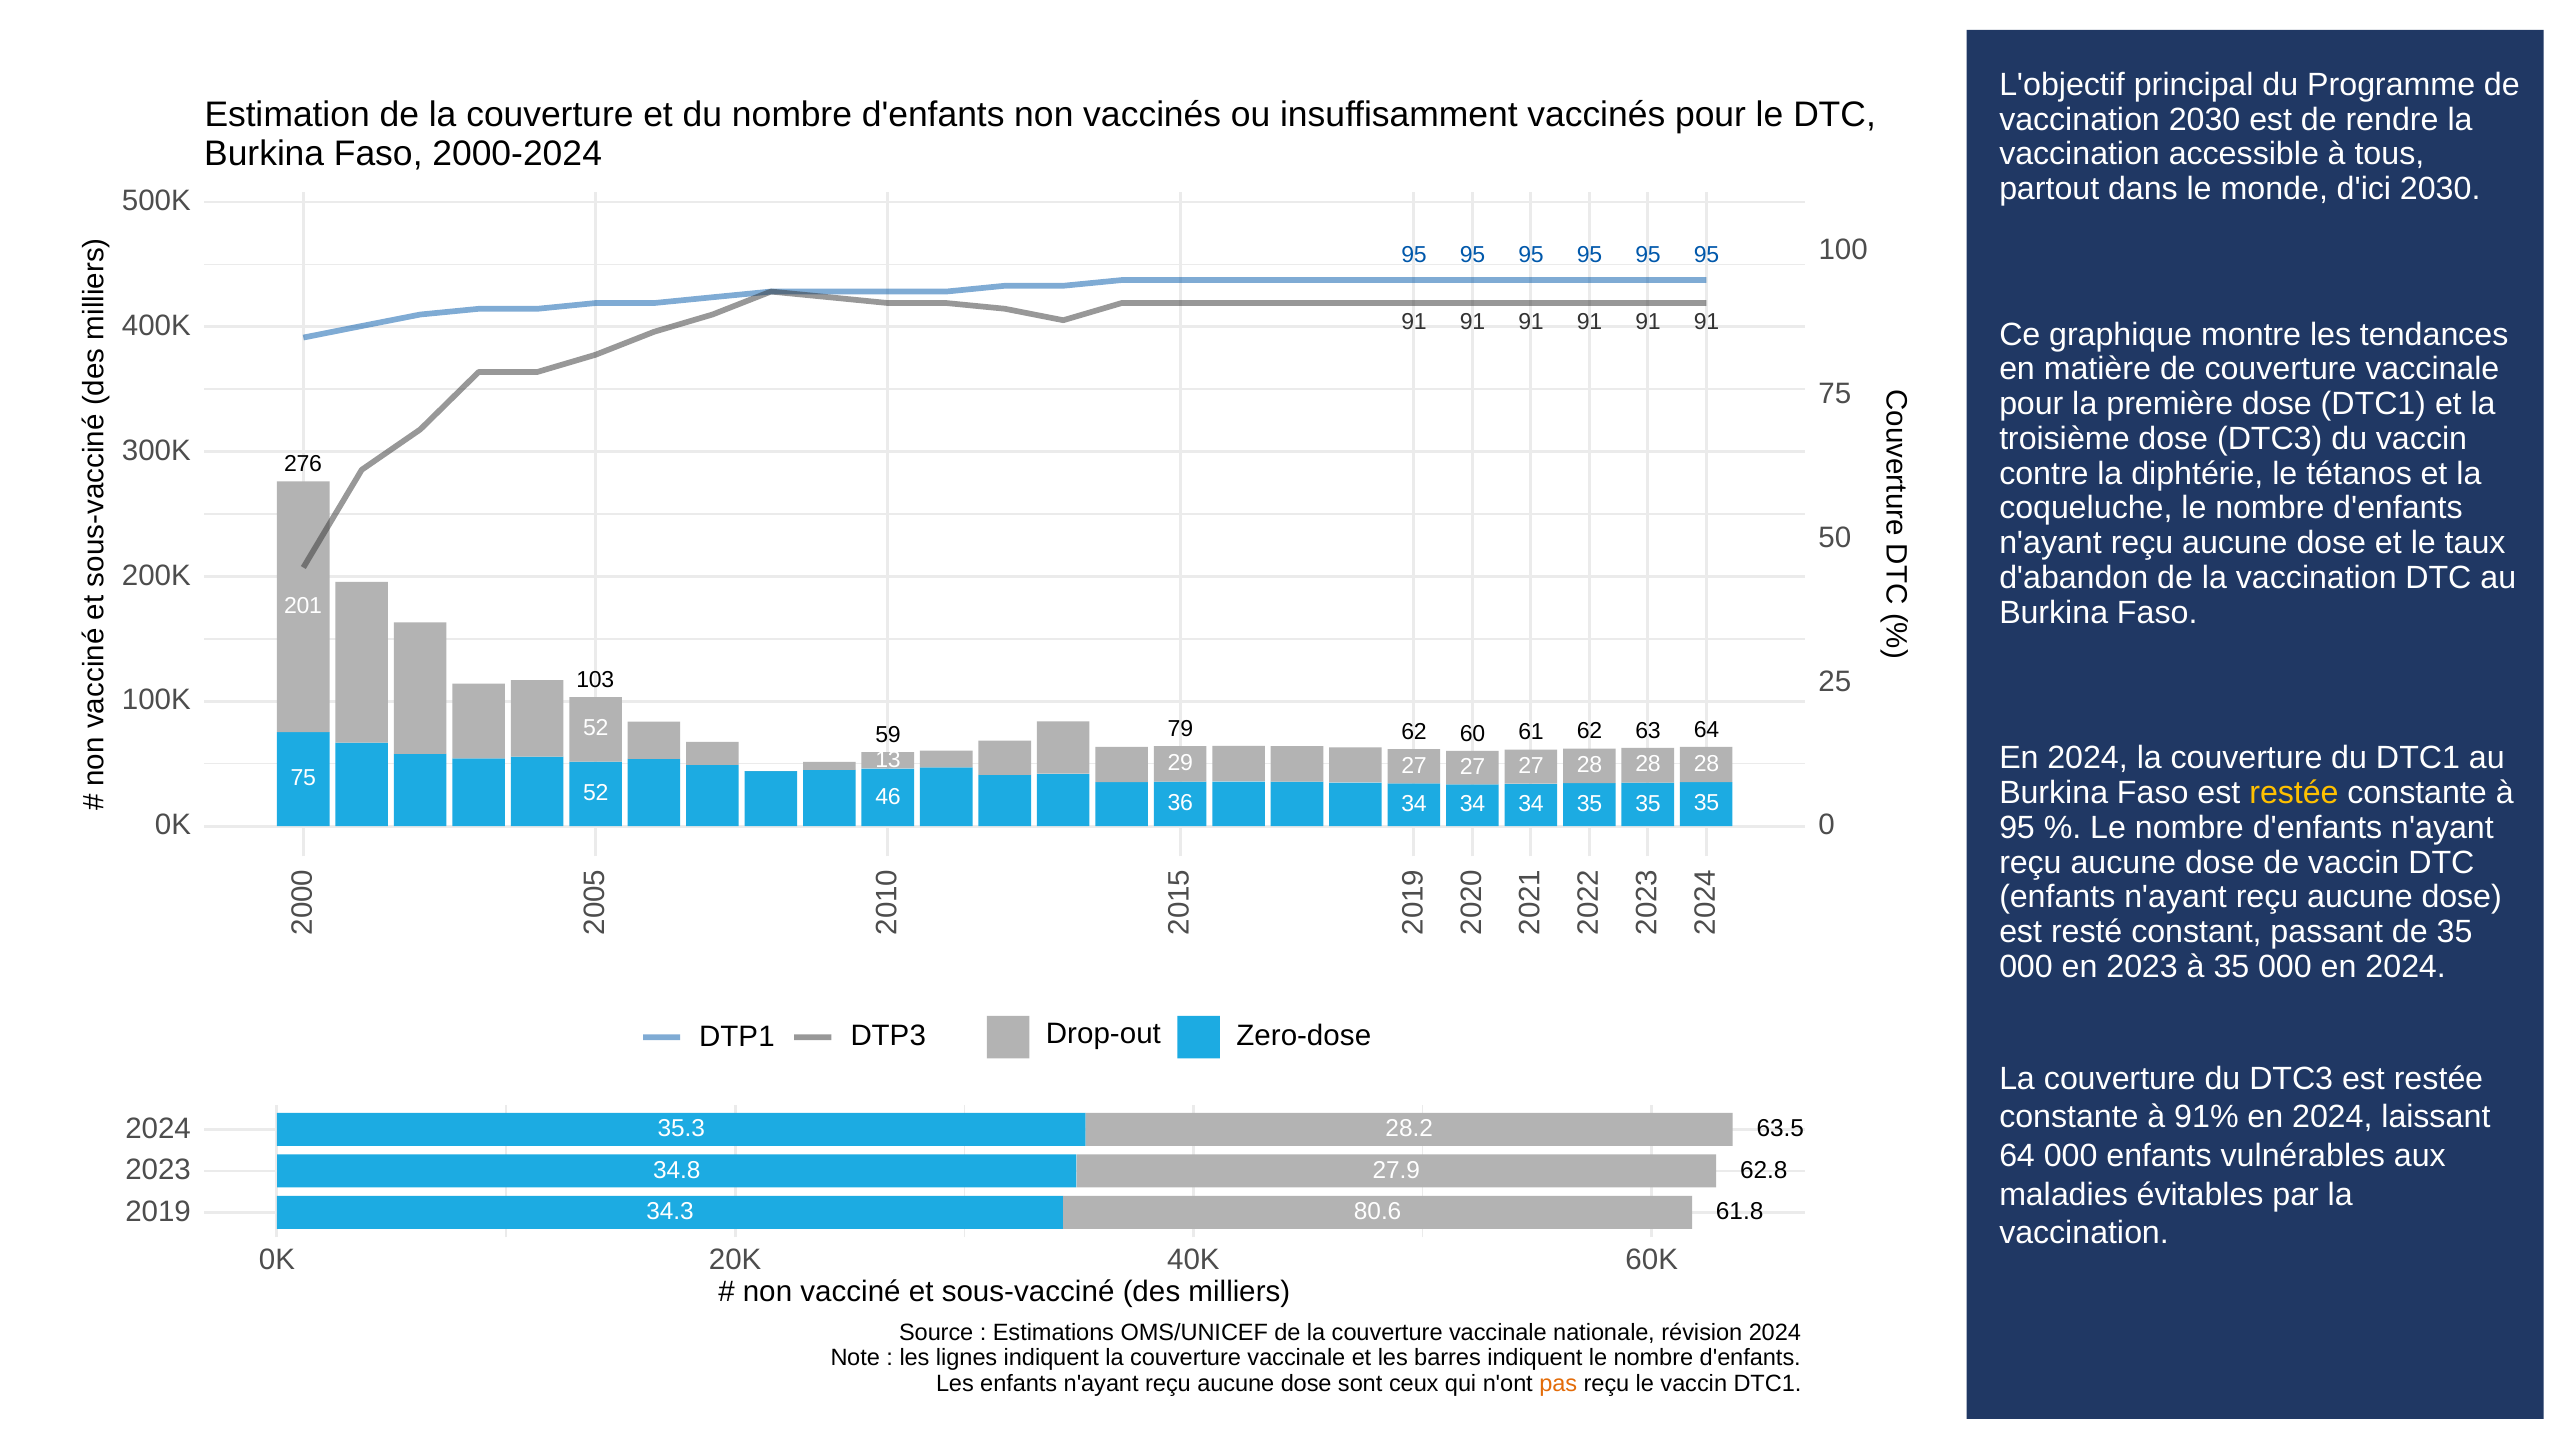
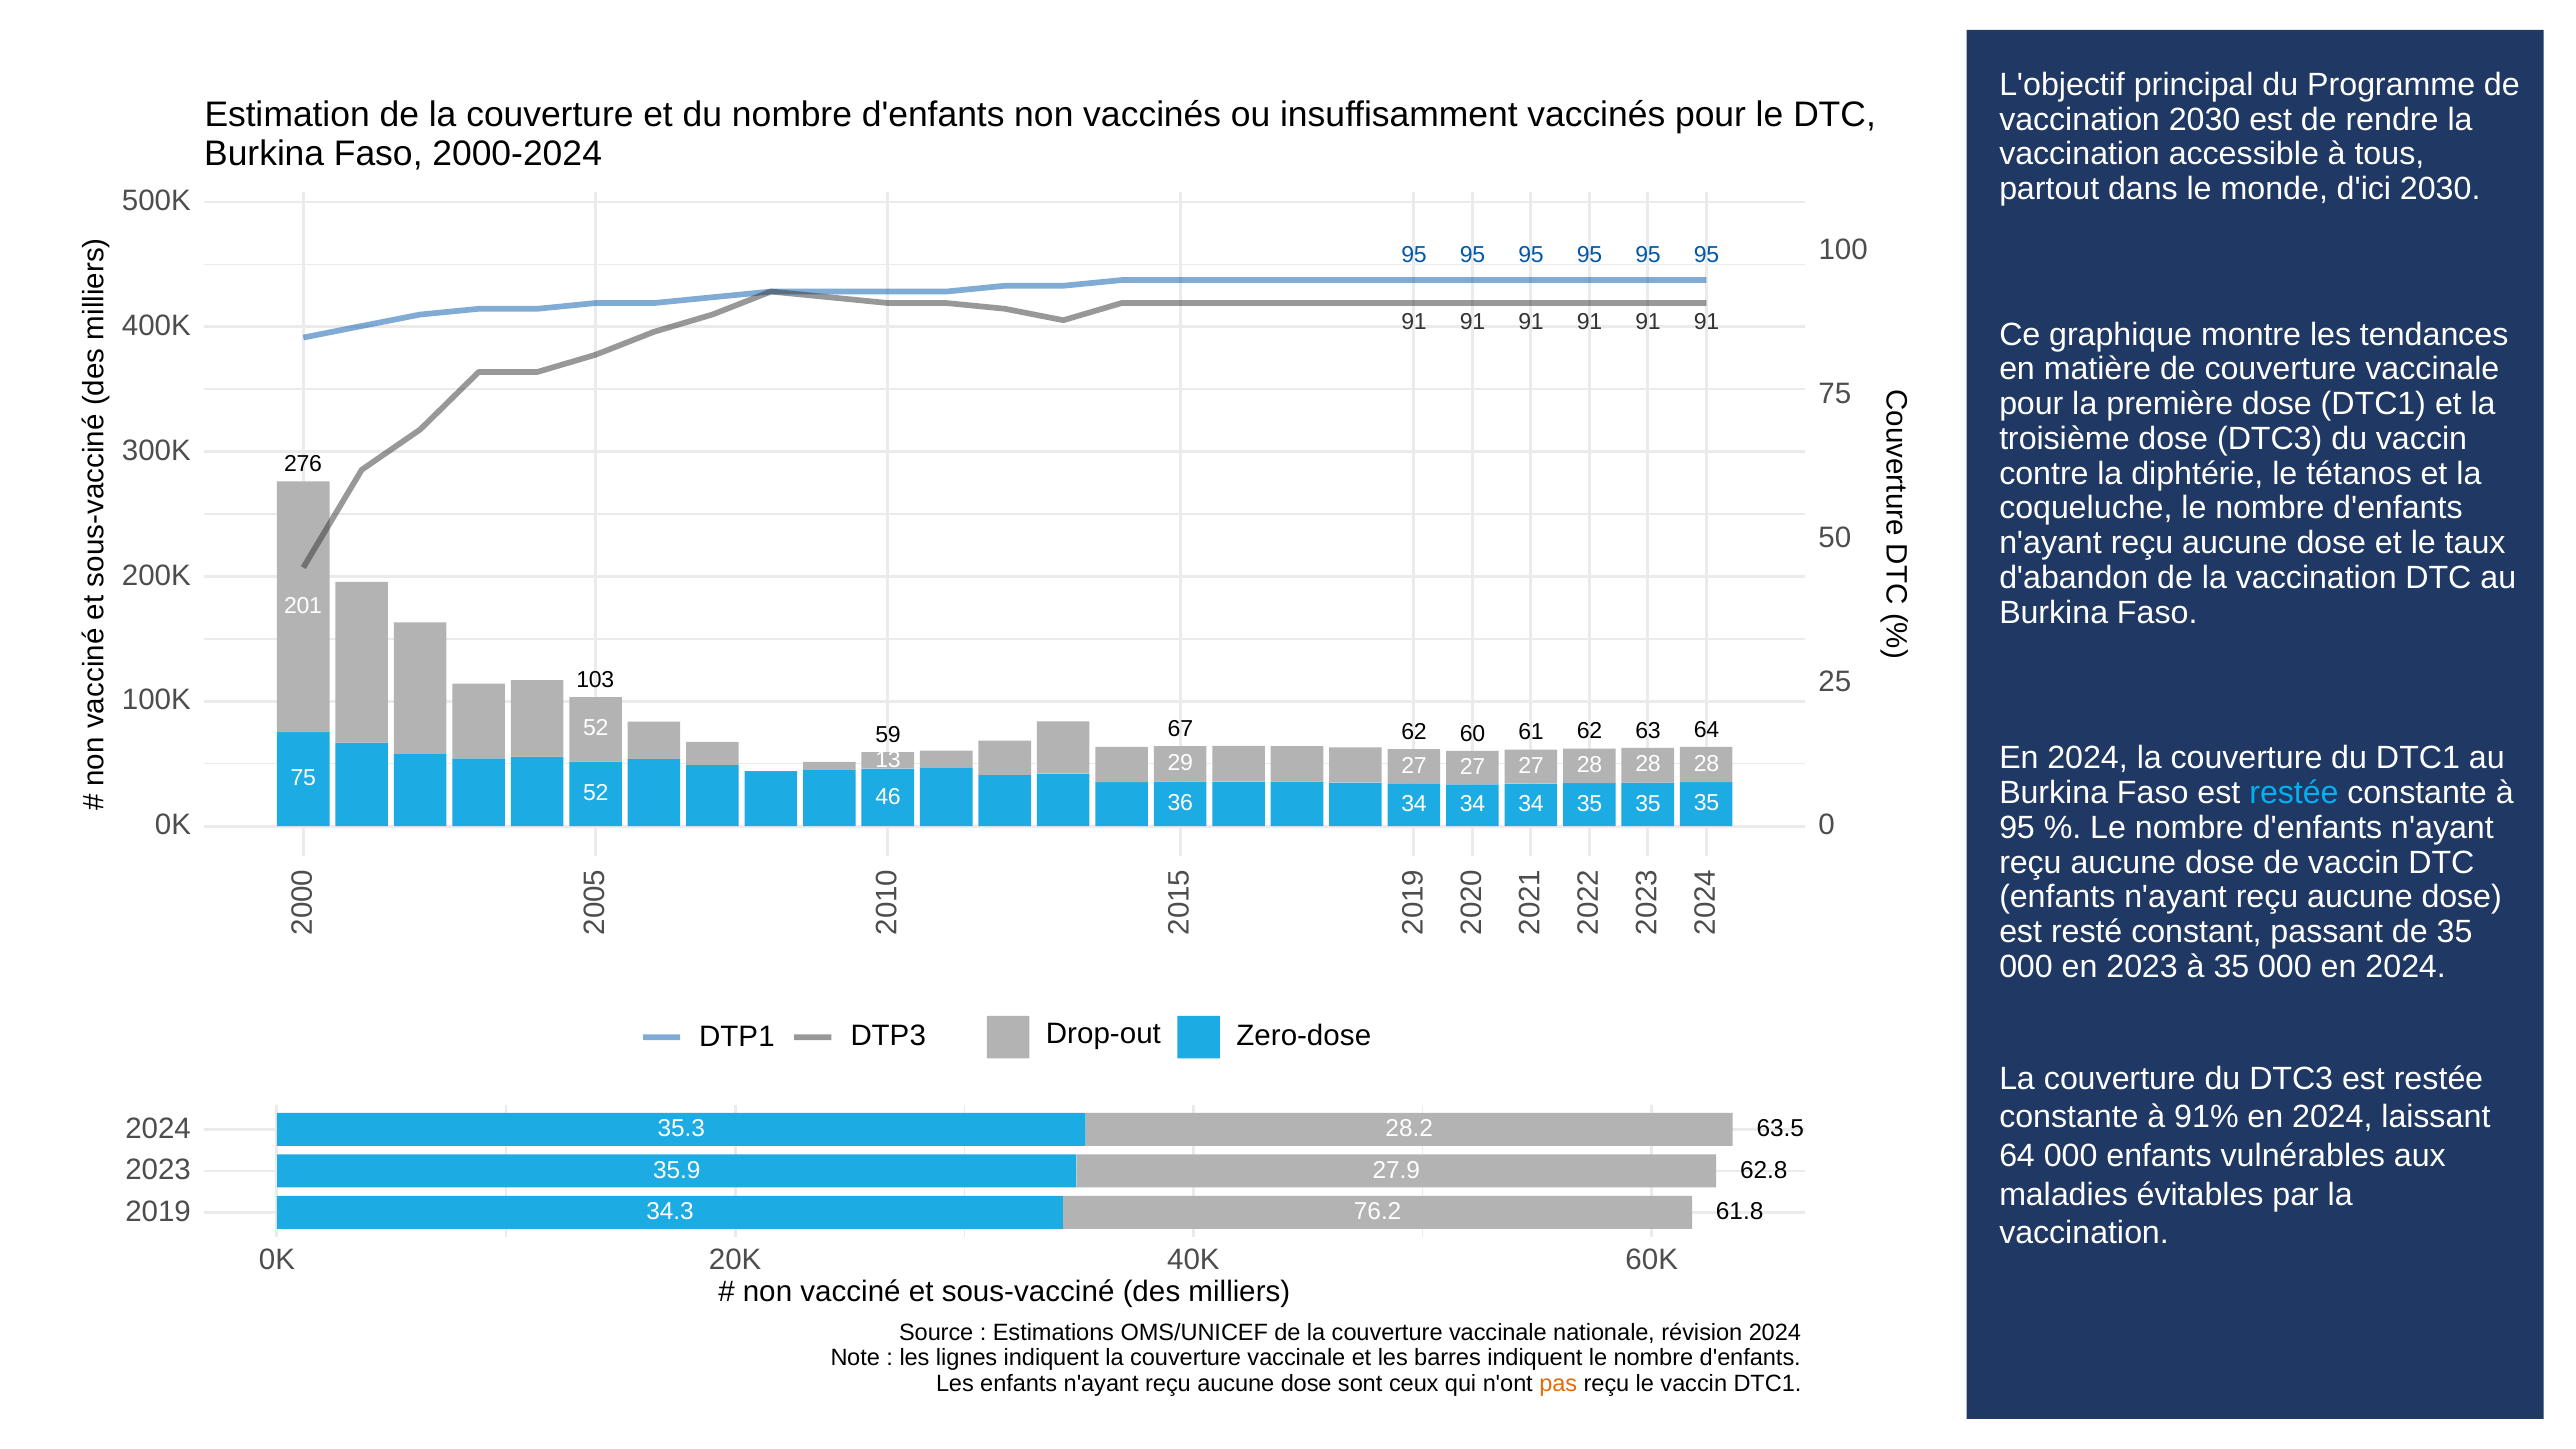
79: 79 -> 67 (1180, 729)
restée colour: yellow -> light blue (2294, 793)
34.8: 34.8 -> 35.9 (677, 1170)
80.6: 80.6 -> 76.2 (1378, 1212)
